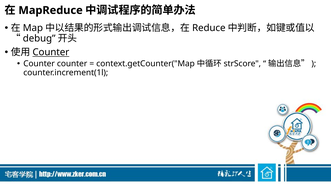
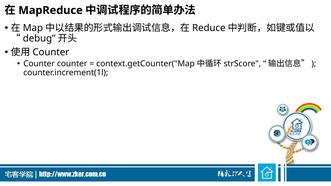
Counter underline: present -> none (51, 52)
